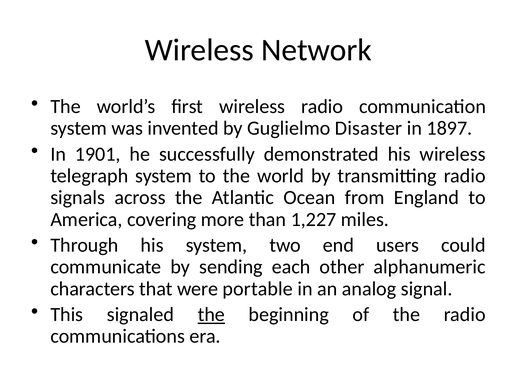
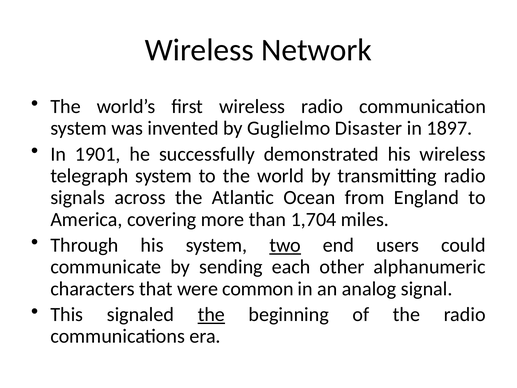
1,227: 1,227 -> 1,704 (314, 219)
two underline: none -> present (285, 245)
portable: portable -> common (258, 289)
